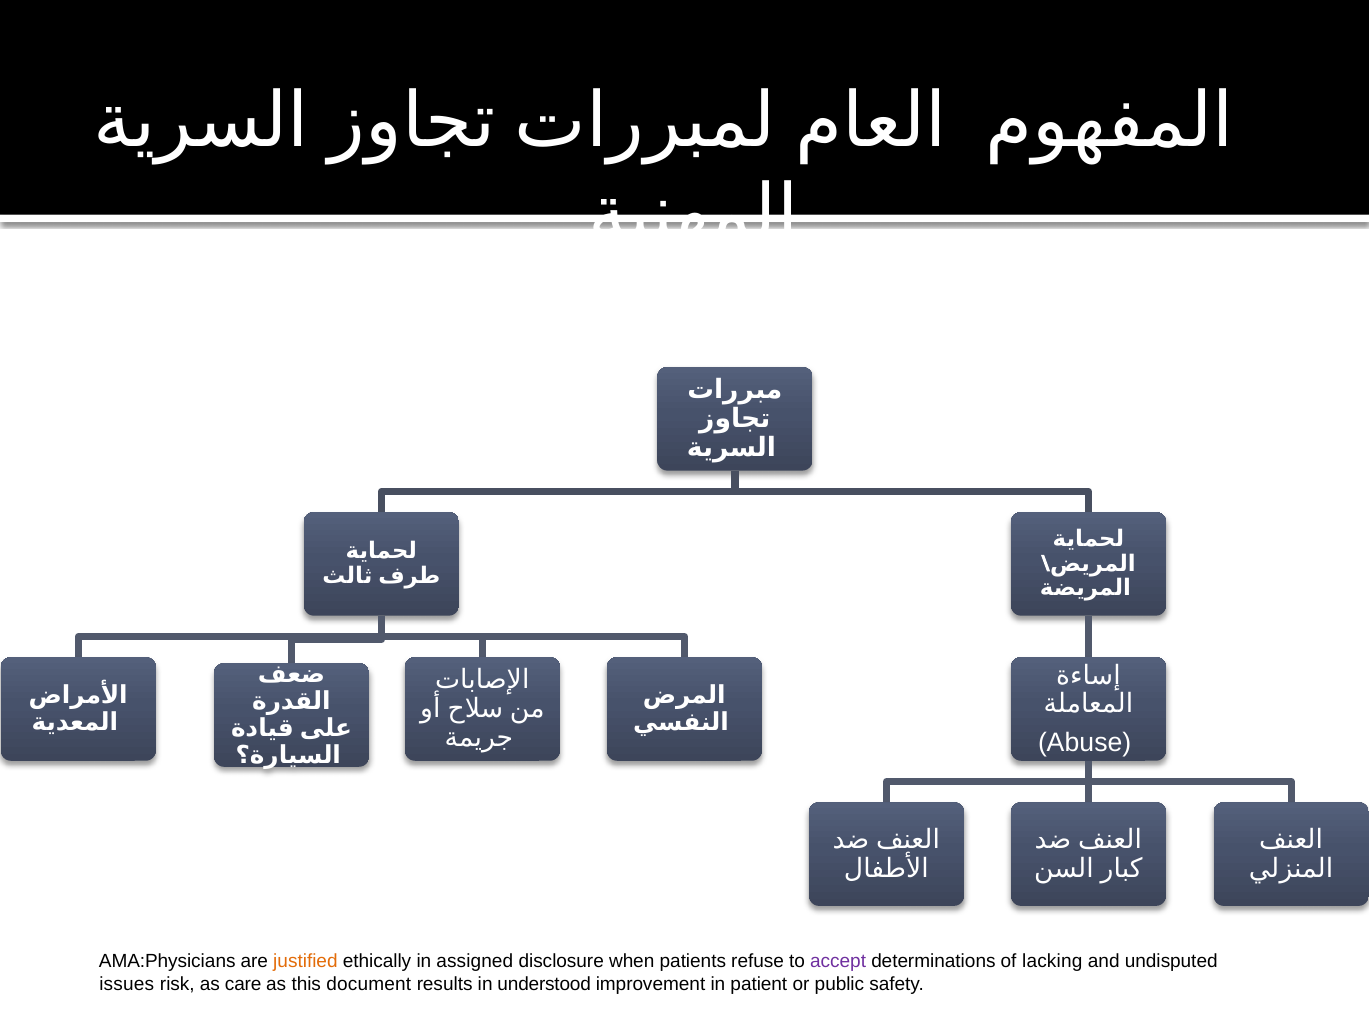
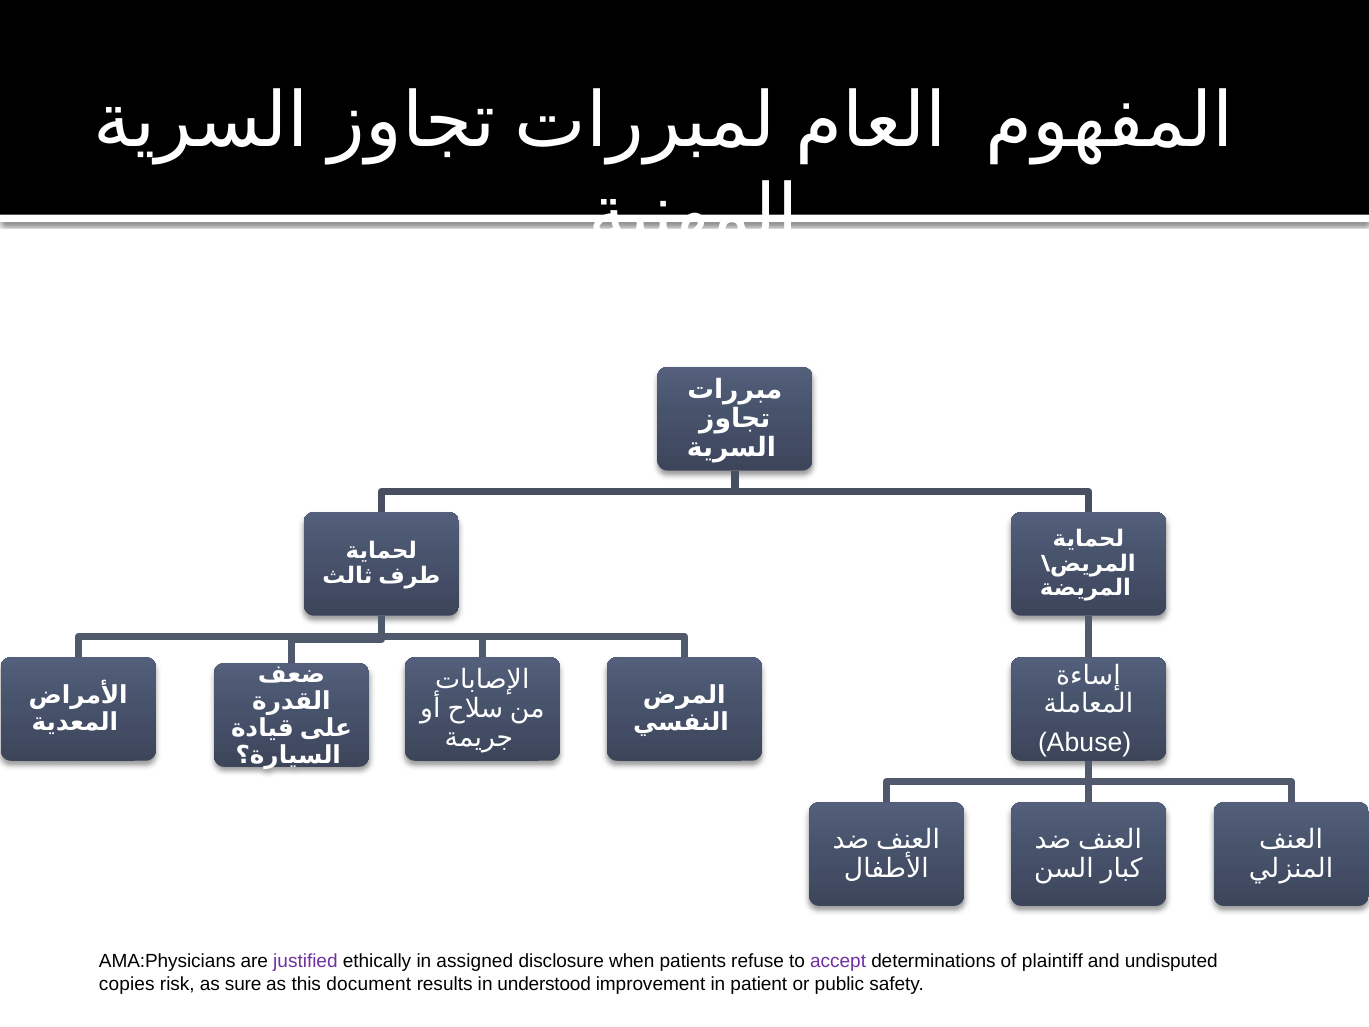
justified colour: orange -> purple (305, 961)
lacking: lacking -> plaintiff (1052, 961)
issues: issues -> copies (127, 983)
care: care -> sure (243, 983)
